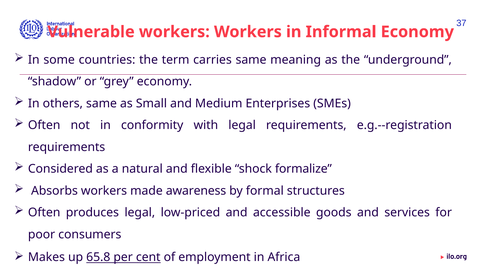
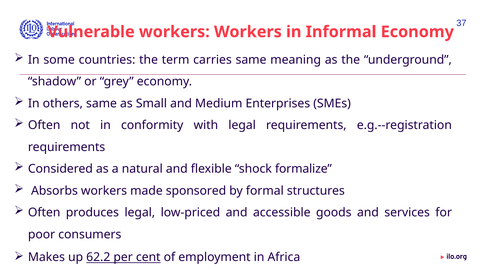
awareness: awareness -> sponsored (196, 191)
65.8: 65.8 -> 62.2 (98, 258)
